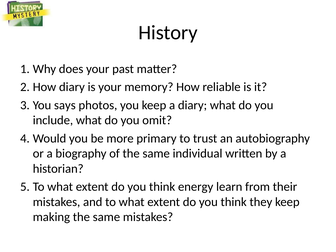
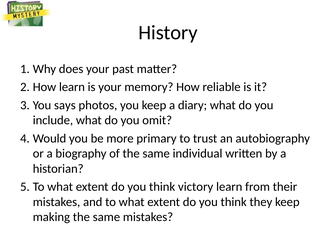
diary: diary -> learn (72, 87)
energy: energy -> victory (196, 187)
